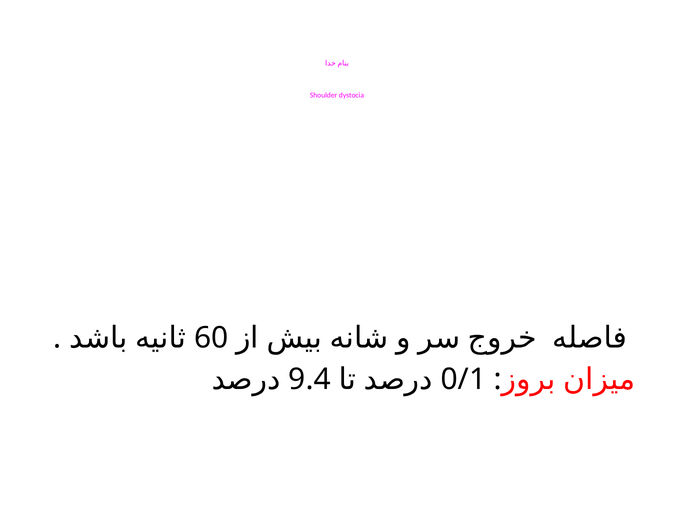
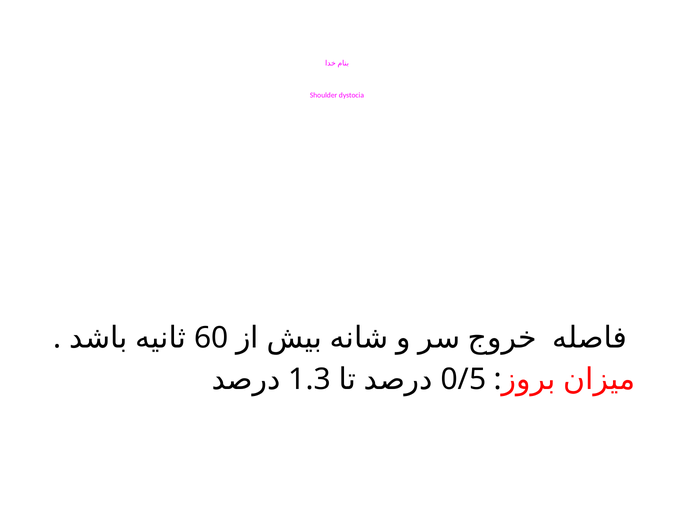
9.4: 9.4 -> 1.3 (310, 380)
0/1: 0/1 -> 0/5 (463, 380)
